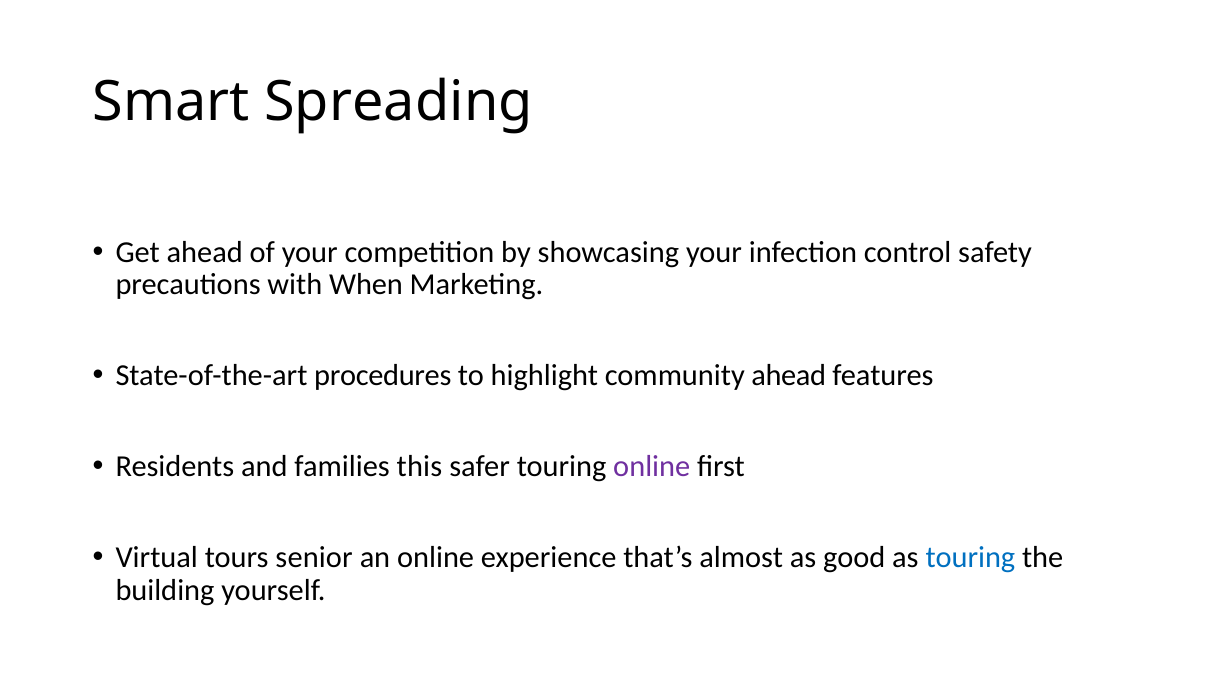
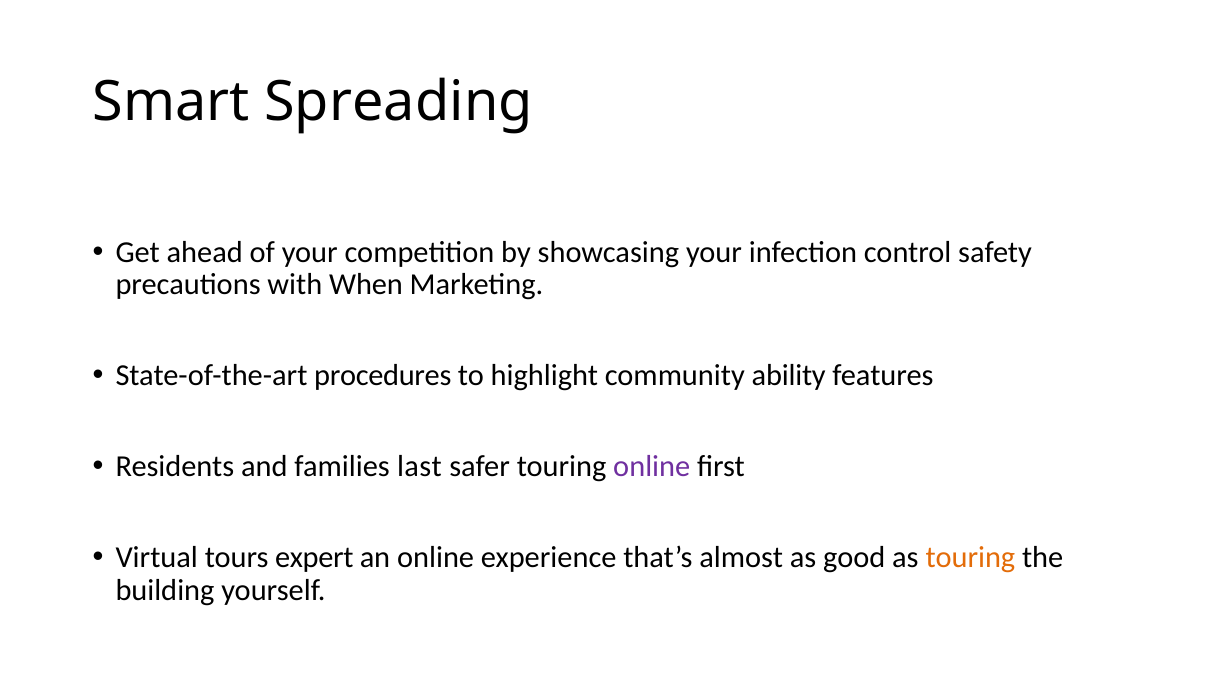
community ahead: ahead -> ability (789, 376)
this: this -> last (419, 467)
senior: senior -> expert (314, 558)
touring colour: blue -> orange (970, 558)
